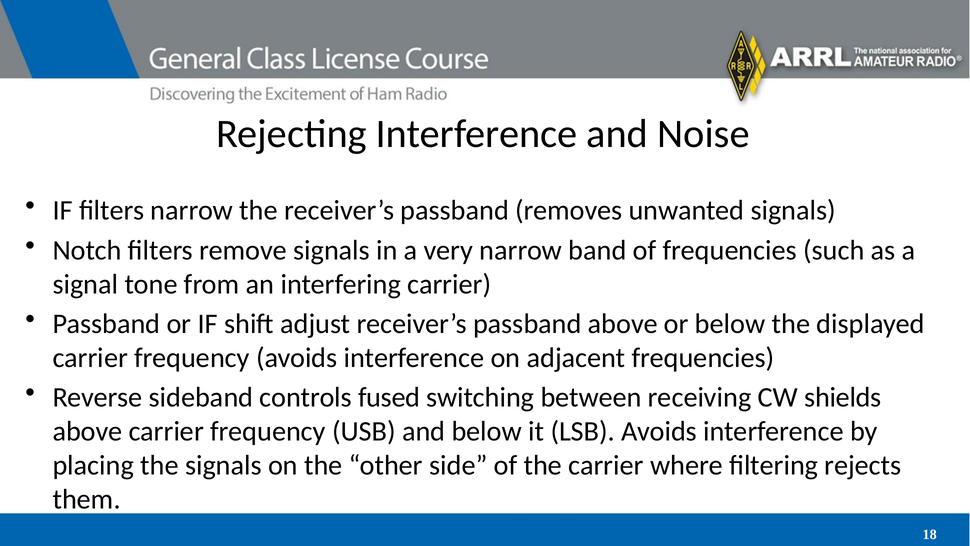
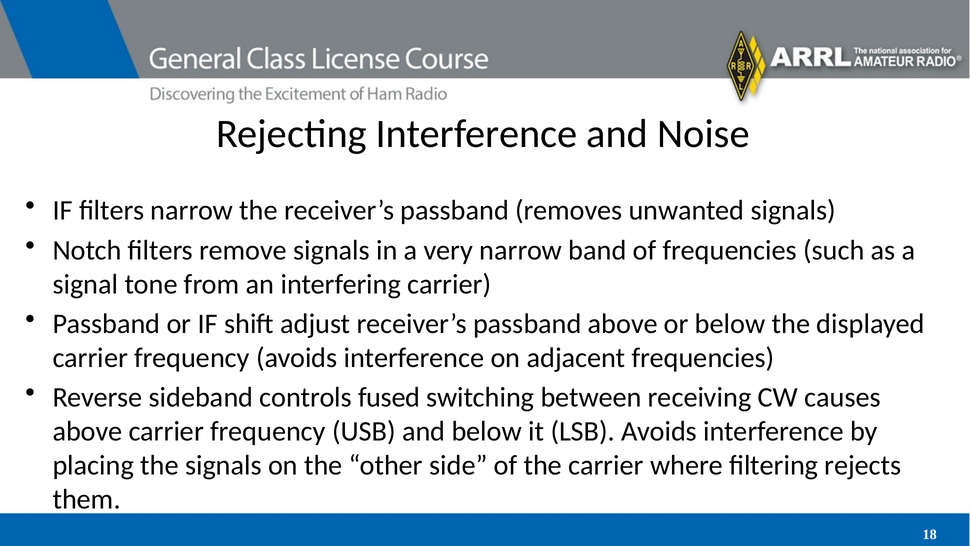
shields: shields -> causes (843, 397)
